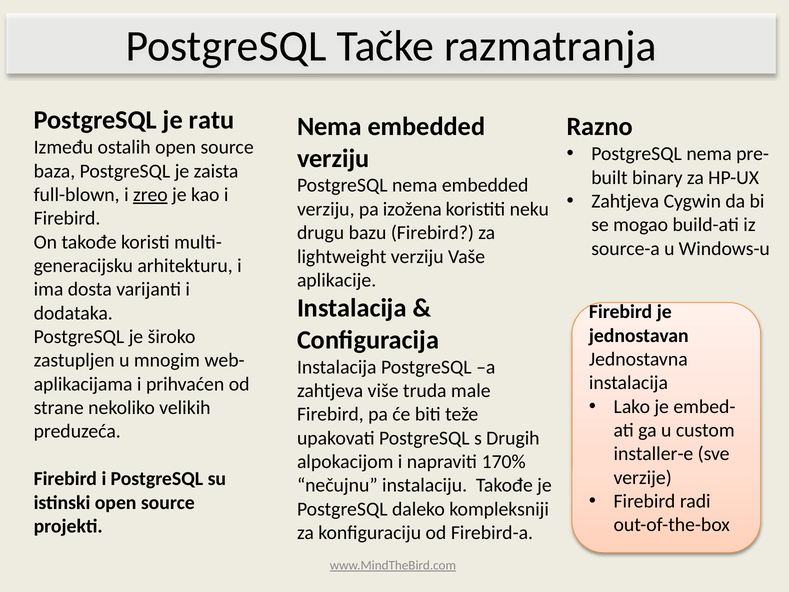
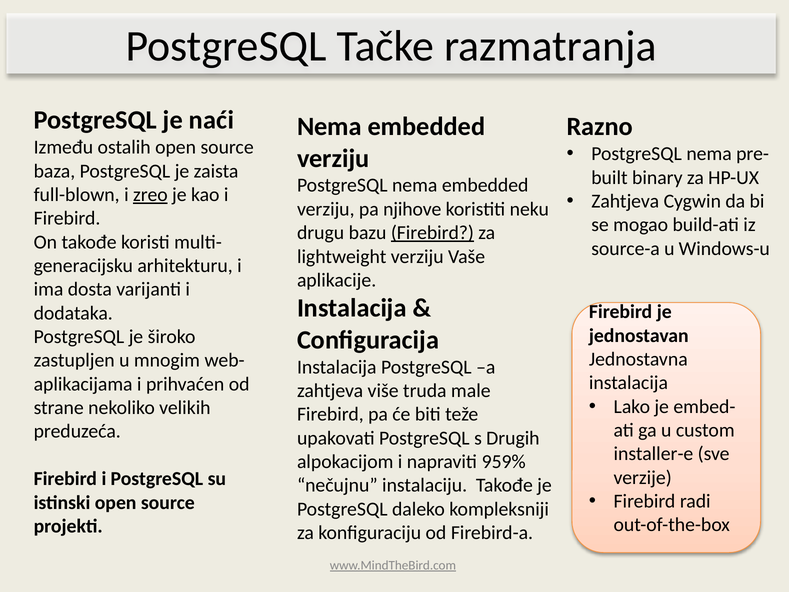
ratu: ratu -> naći (211, 120)
izožena: izožena -> njihove (412, 209)
Firebird underline: none -> present (432, 233)
170%: 170% -> 959% (504, 462)
